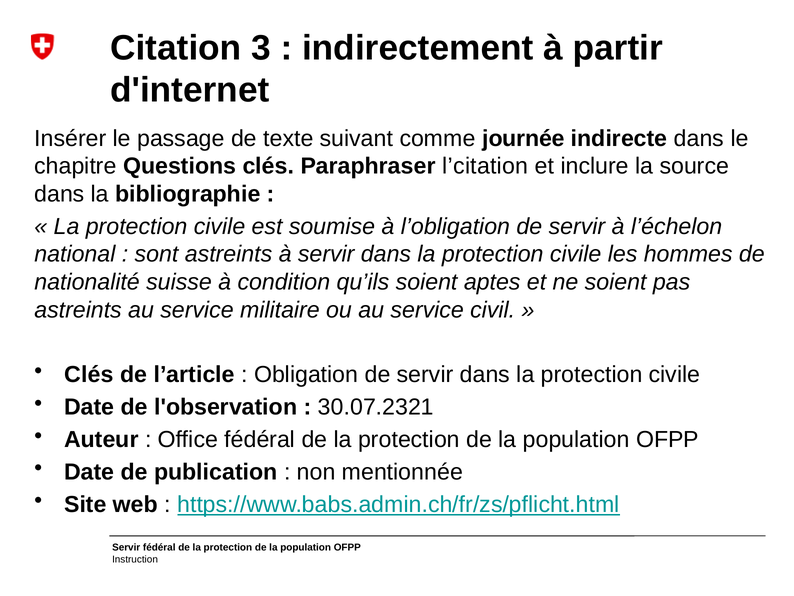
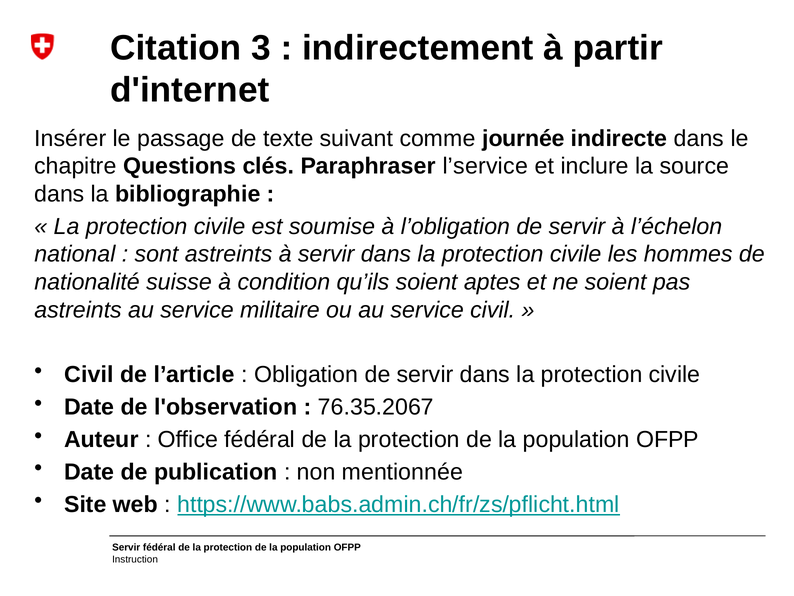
l’citation: l’citation -> l’service (485, 166)
Clés: Clés -> Civil (89, 374)
30.07.2321: 30.07.2321 -> 76.35.2067 (376, 407)
